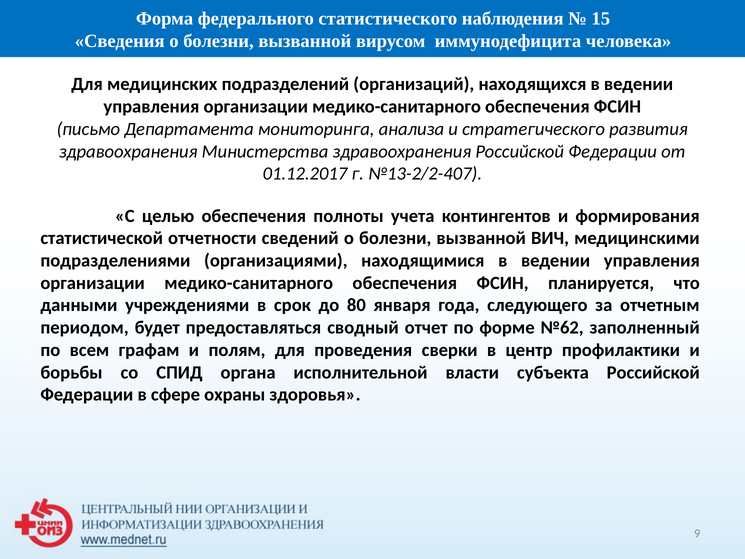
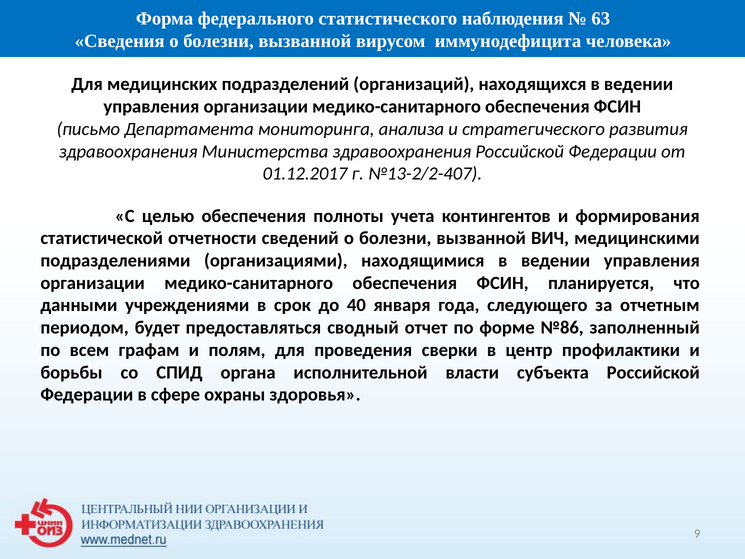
15: 15 -> 63 (601, 19)
80: 80 -> 40 (356, 305)
№62: №62 -> №86 (562, 328)
